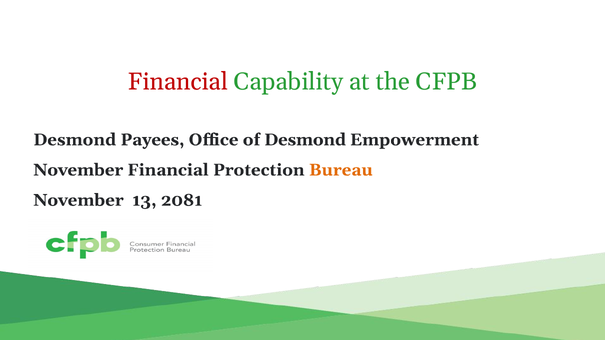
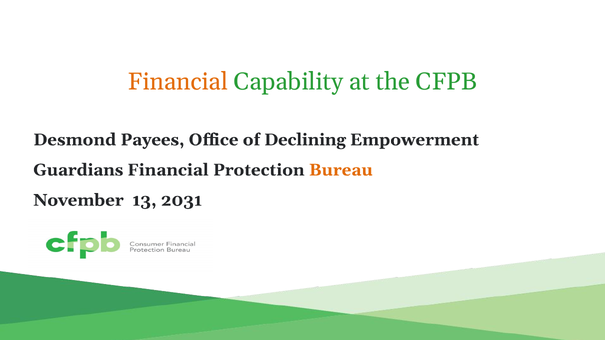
Financial colour: red -> orange (178, 82)
of Desmond: Desmond -> Declining (305, 140)
November: November -> Guardians (78, 170)
2081: 2081 -> 2031 (182, 200)
